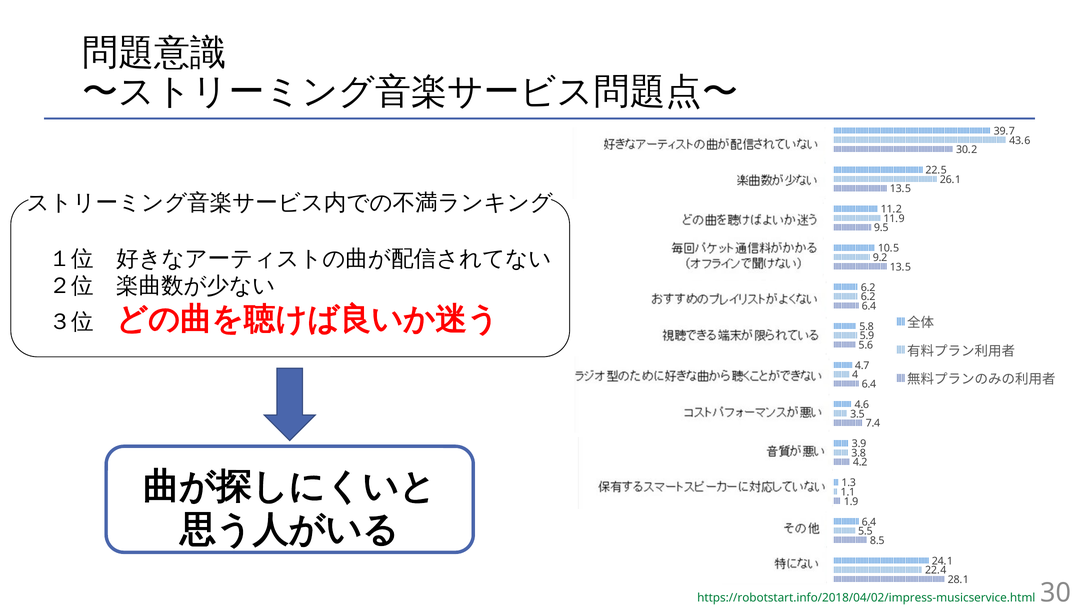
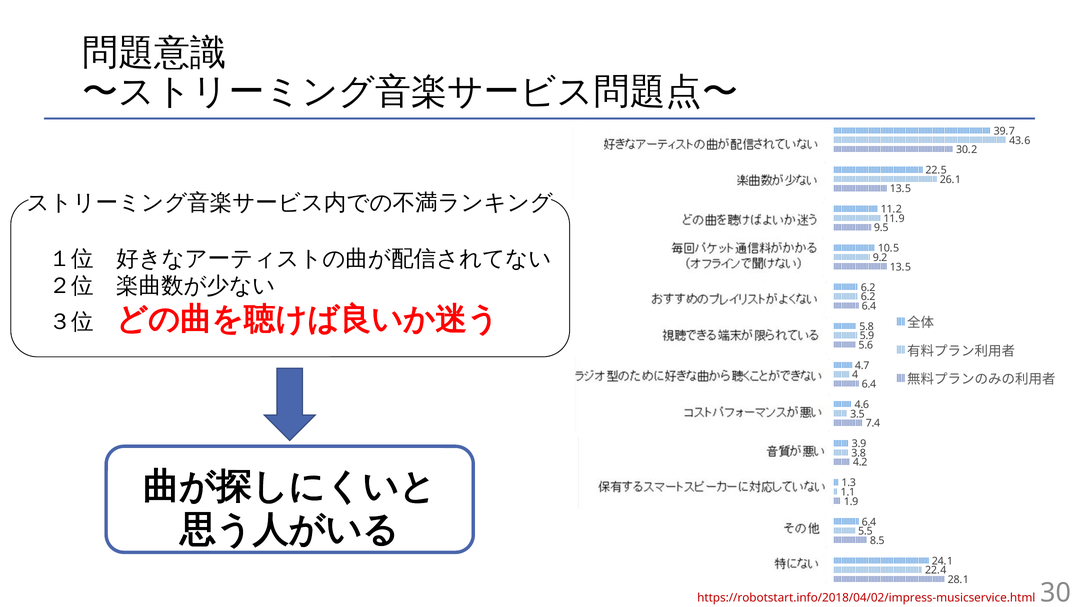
https://robotstart.info/2018/04/02/impress-musicservice.html colour: green -> red (866, 598)
